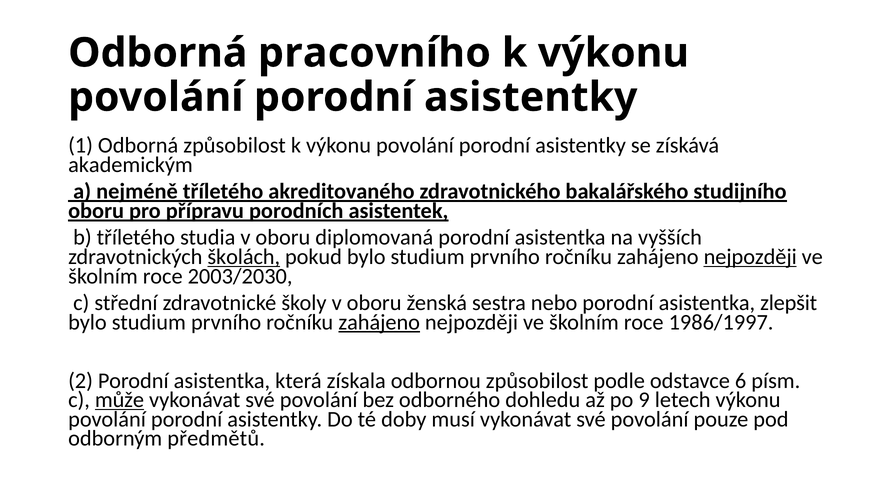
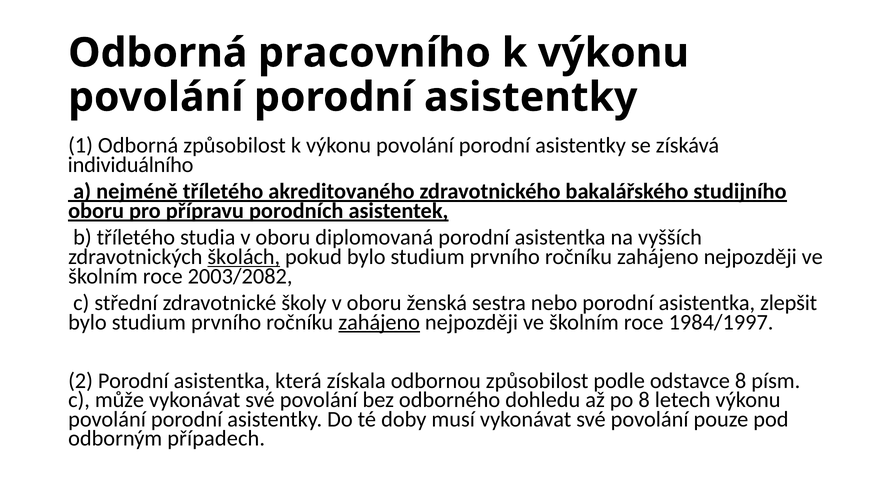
akademickým: akademickým -> individuálního (131, 165)
nejpozději underline: present -> none (750, 257)
2003/2030: 2003/2030 -> 2003/2082 (240, 276)
1986/1997: 1986/1997 -> 1984/1997 (721, 322)
odstavce 6: 6 -> 8 (741, 381)
může underline: present -> none (119, 400)
po 9: 9 -> 8 (644, 400)
předmětů: předmětů -> případech (216, 438)
